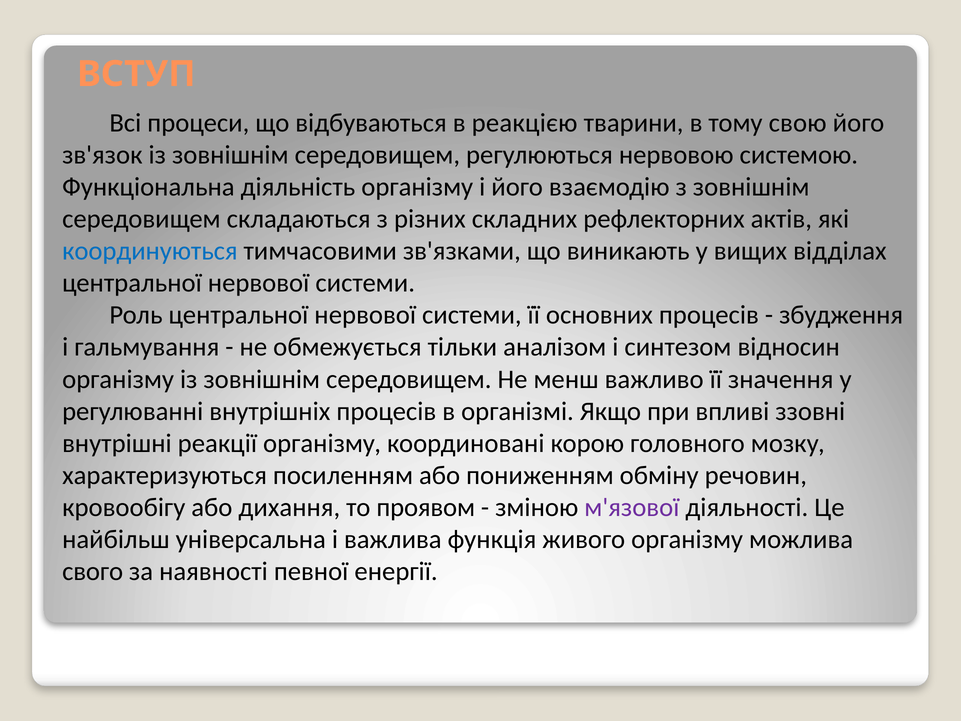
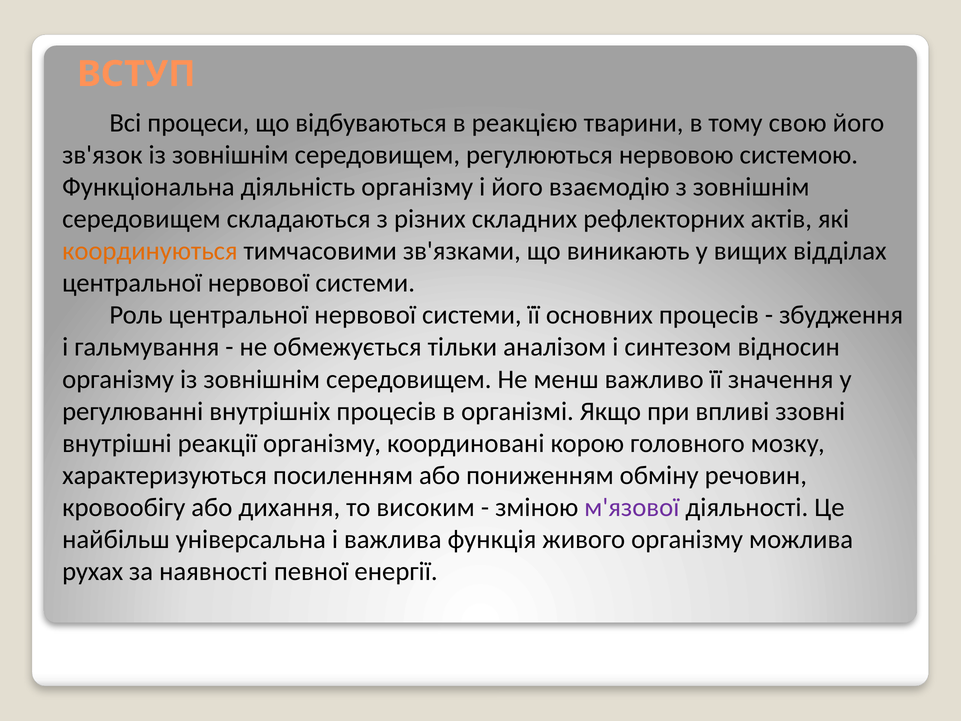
координуються colour: blue -> orange (150, 251)
проявом: проявом -> високим (426, 507)
свого: свого -> рухах (93, 571)
